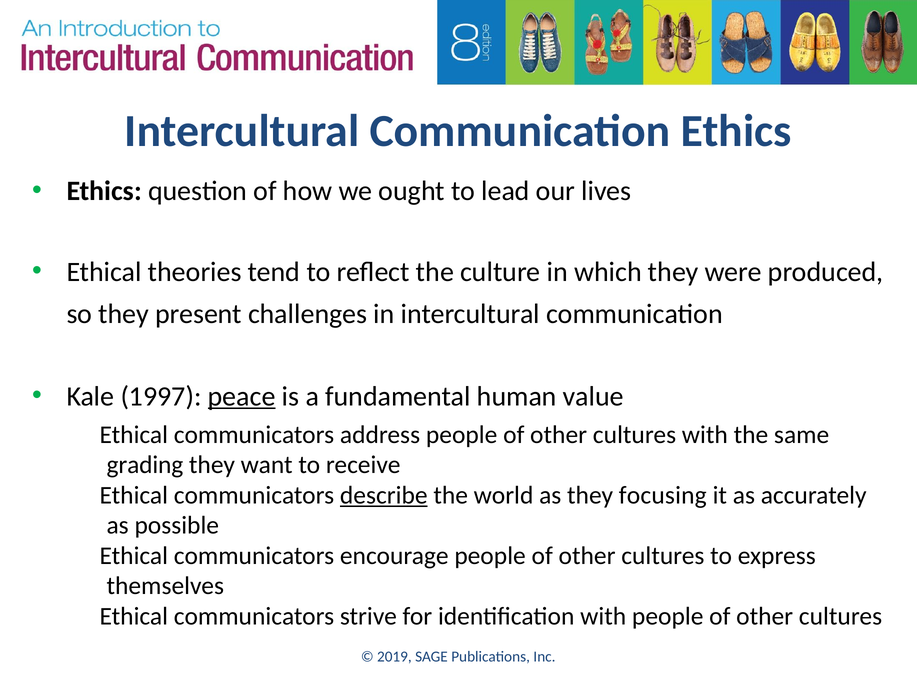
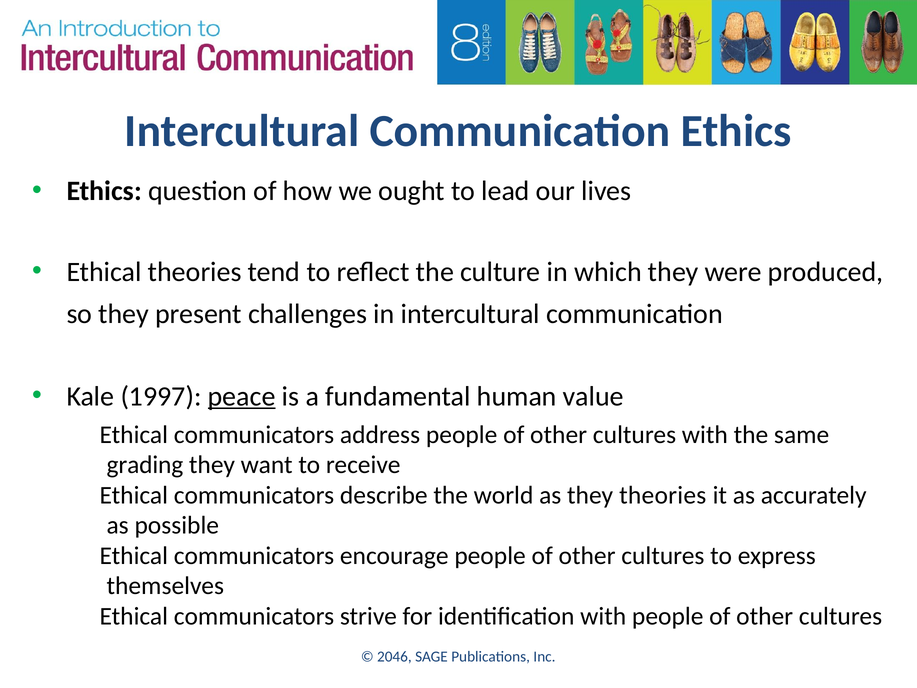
describe underline: present -> none (384, 495)
they focusing: focusing -> theories (663, 495)
2019: 2019 -> 2046 (394, 657)
